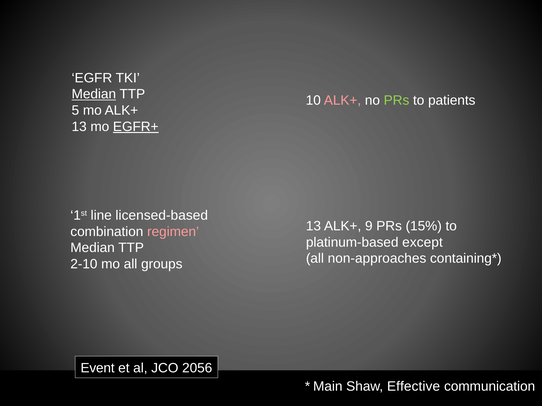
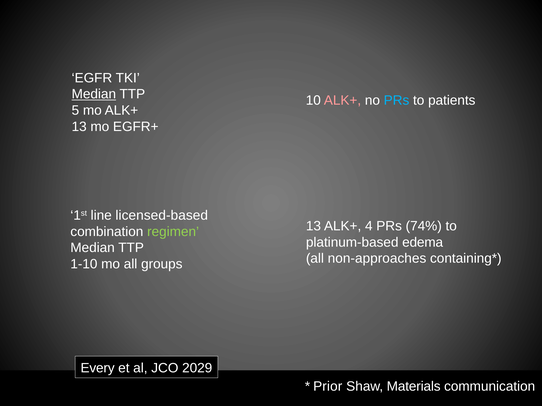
PRs colour: light green -> light blue (396, 100)
EGFR+ underline: present -> none (136, 127)
9: 9 -> 4 (369, 226)
15%: 15% -> 74% (424, 226)
regimen colour: pink -> light green (173, 232)
except: except -> edema (423, 243)
2-10: 2-10 -> 1-10 (84, 264)
Event: Event -> Every (98, 368)
2056: 2056 -> 2029 (197, 368)
Main: Main -> Prior (328, 387)
Effective: Effective -> Materials (414, 387)
